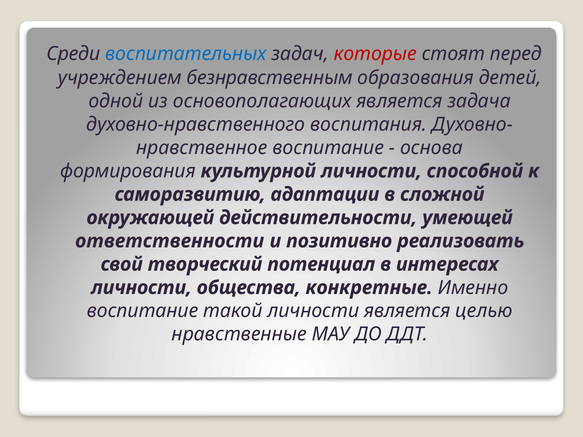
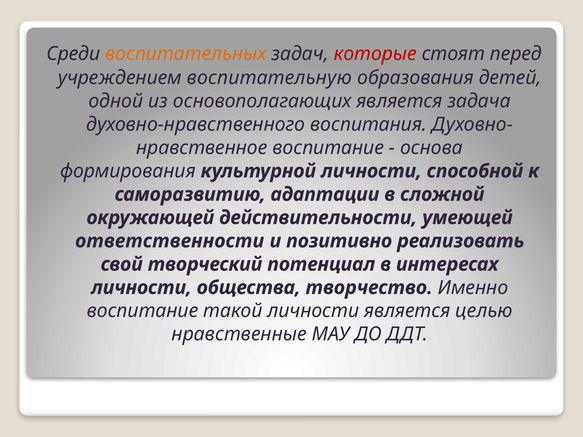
воспитательных colour: blue -> orange (186, 54)
безнравственным: безнравственным -> воспитательную (269, 78)
конкретные: конкретные -> творчество (369, 288)
